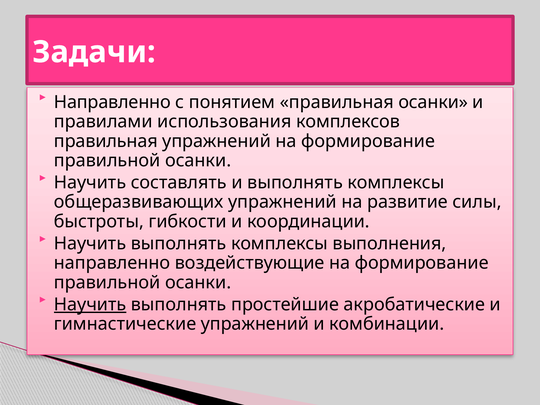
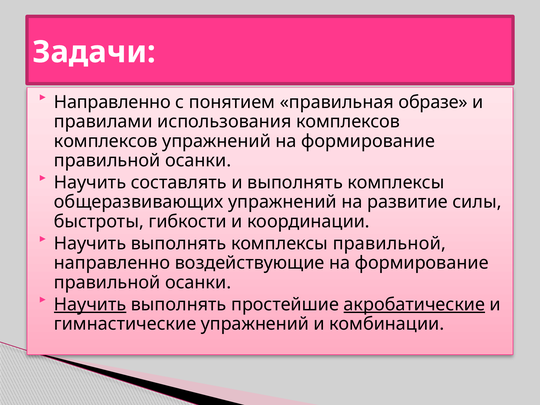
правильная осанки: осанки -> образе (433, 102)
правильная: правильная -> комплексов (106, 141)
комплексы выполнения: выполнения -> правильной (389, 244)
акробатические underline: none -> present (414, 305)
